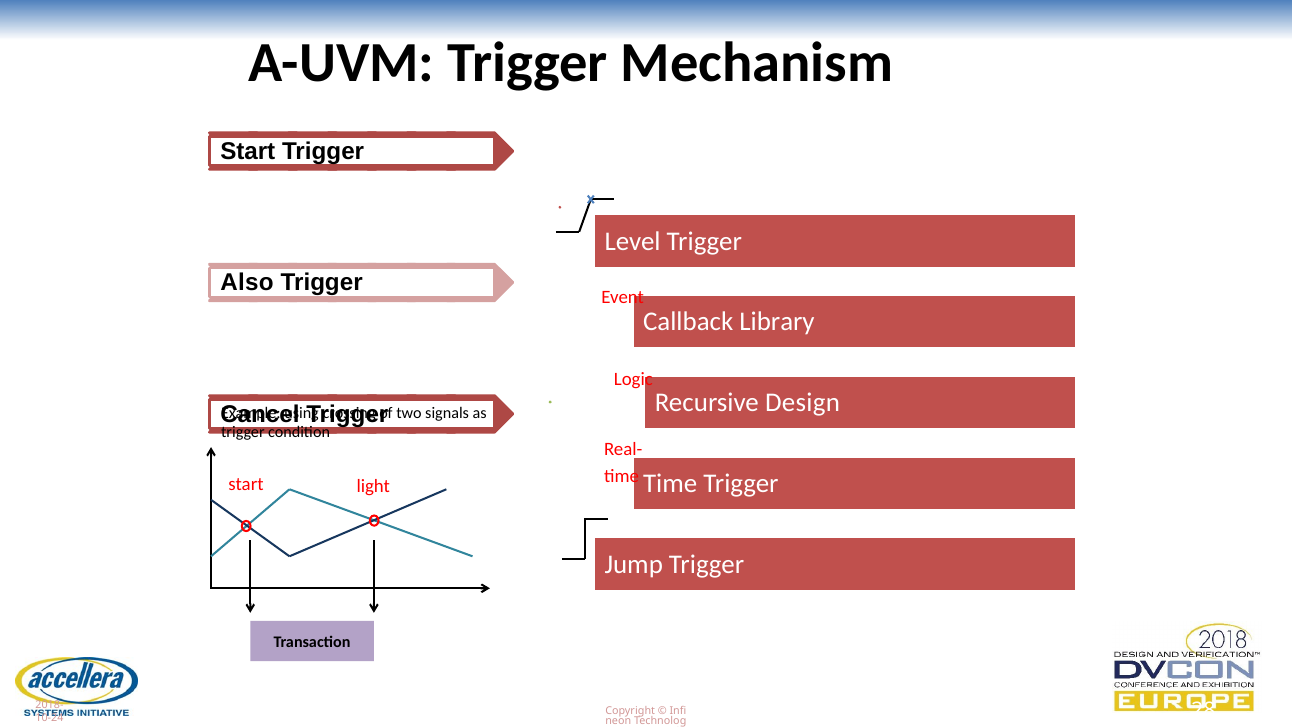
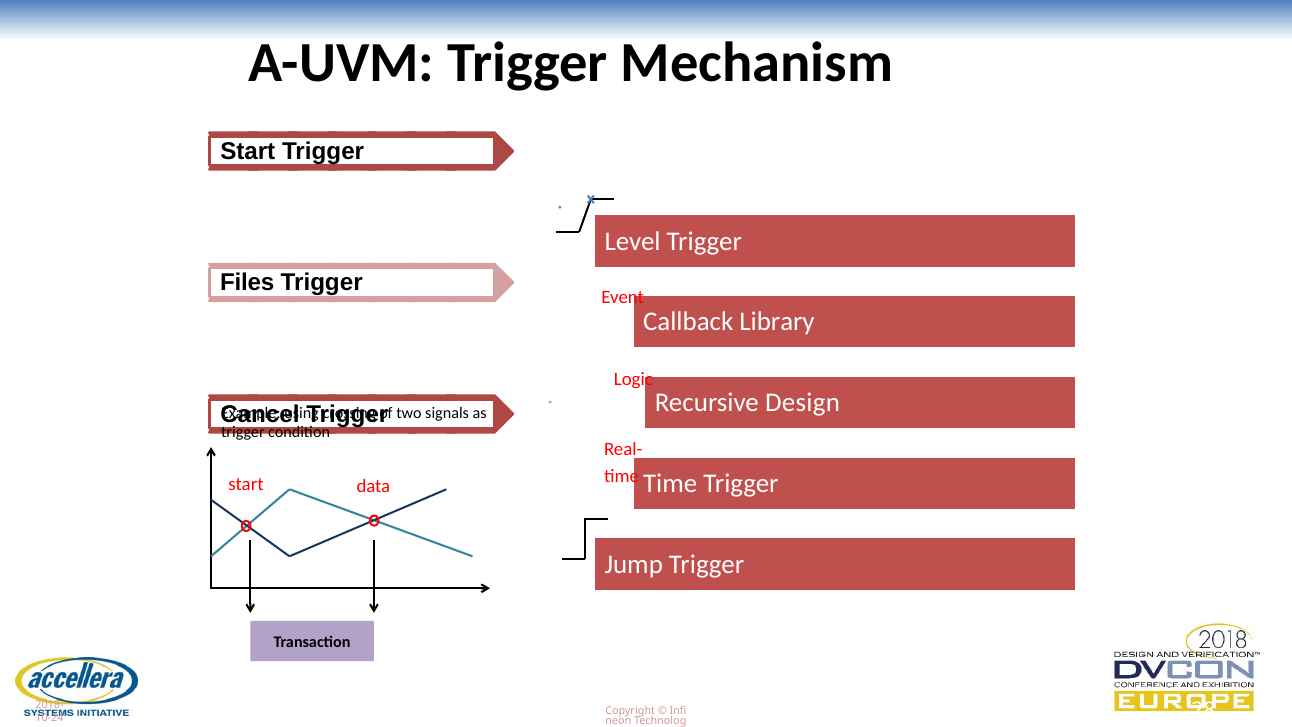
Also: Also -> Files (247, 283)
light: light -> data (373, 486)
